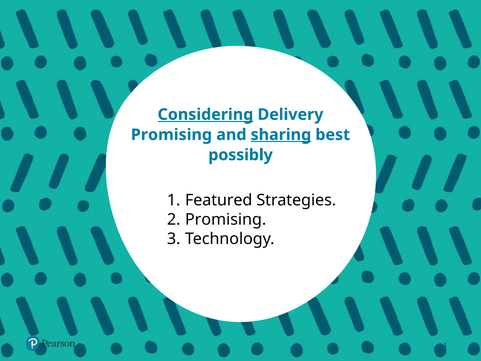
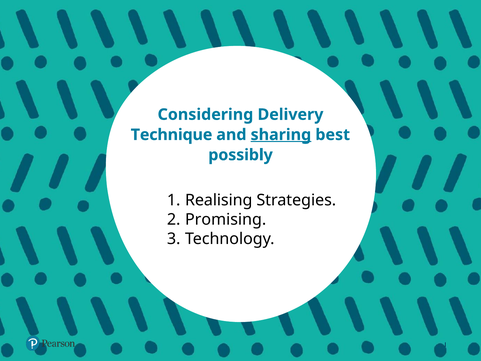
Considering underline: present -> none (205, 114)
Promising: Promising -> Technique (172, 135)
Featured: Featured -> Realising (219, 200)
